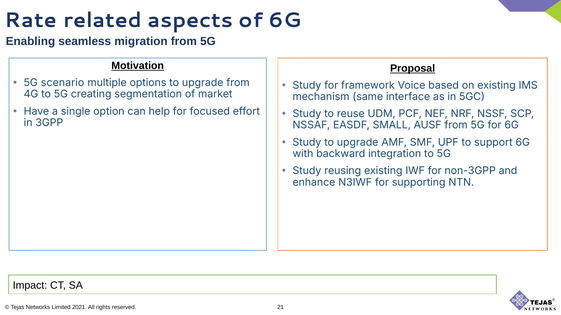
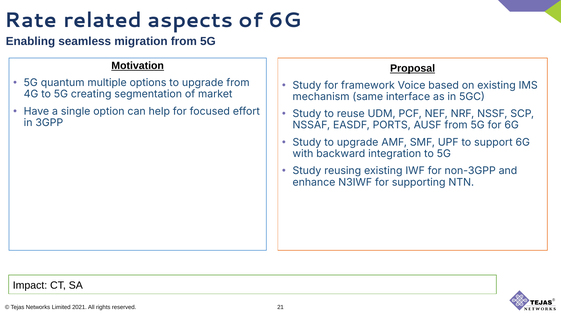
scenario: scenario -> quantum (63, 83)
SMALL: SMALL -> PORTS (392, 125)
